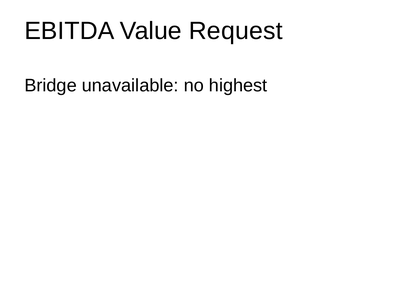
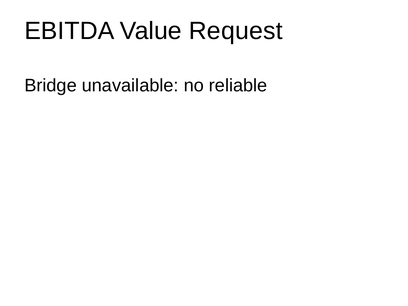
highest: highest -> reliable (238, 86)
